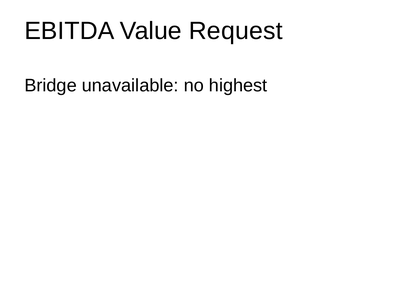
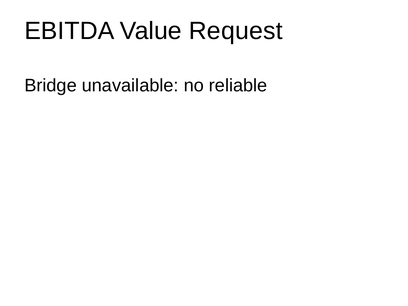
highest: highest -> reliable (238, 86)
